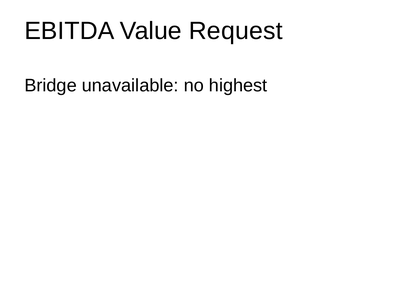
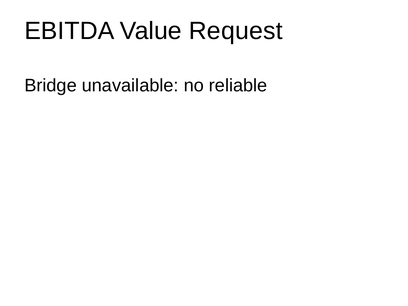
highest: highest -> reliable (238, 86)
